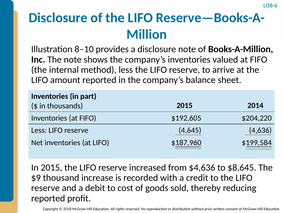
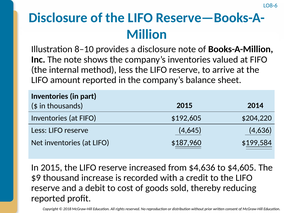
$8,645: $8,645 -> $4,605 (242, 168)
